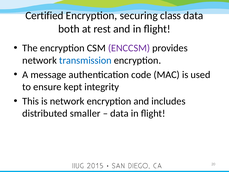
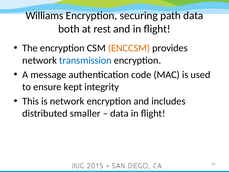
Certified: Certified -> Williams (44, 15)
class: class -> path (171, 15)
ENCCSM colour: purple -> orange (129, 48)
